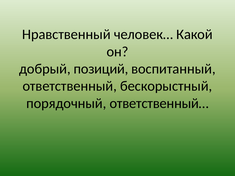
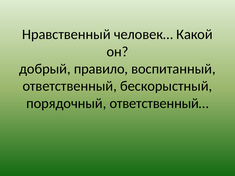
позиций: позиций -> правило (101, 69)
